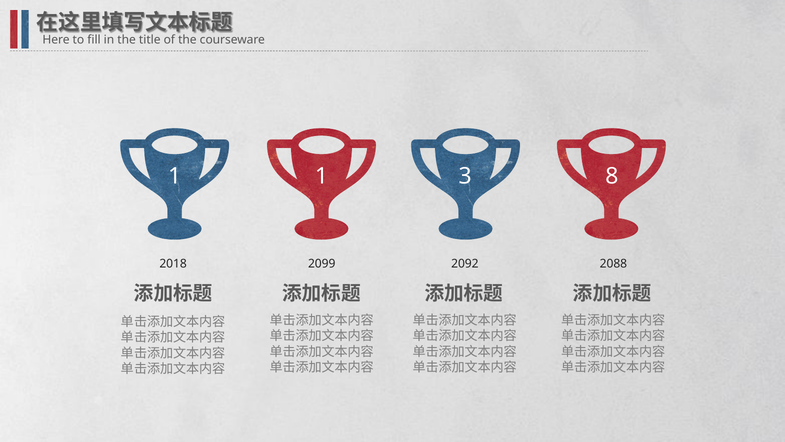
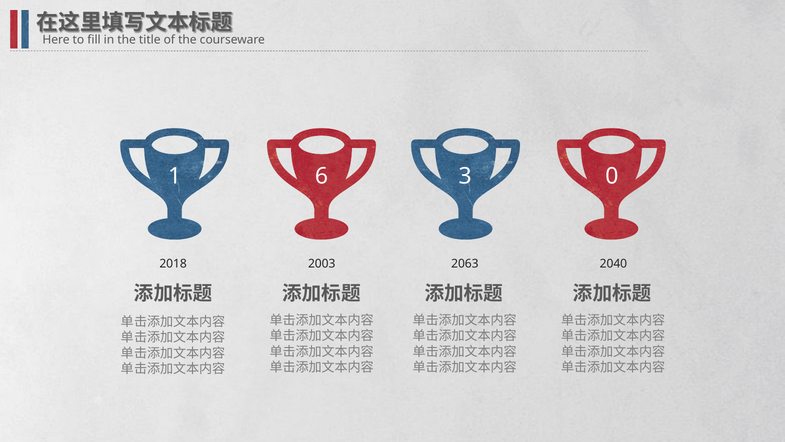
1 1: 1 -> 6 (321, 176)
8: 8 -> 0 (612, 176)
2099: 2099 -> 2003 (322, 264)
2092: 2092 -> 2063 (465, 264)
2088: 2088 -> 2040 (613, 264)
